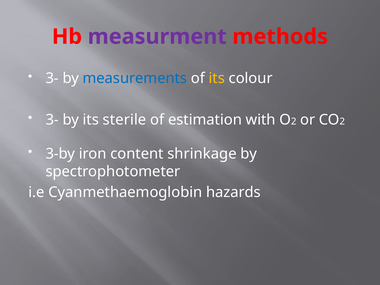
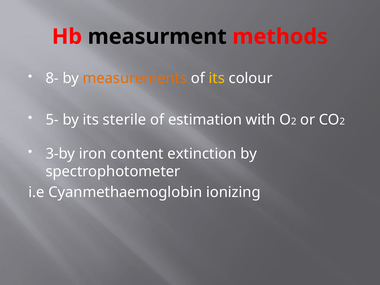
measurment colour: purple -> black (157, 37)
3-: 3- -> 8- (52, 78)
measurements colour: blue -> orange (135, 78)
3-: 3- -> 5- (52, 120)
shrinkage: shrinkage -> extinction (202, 154)
hazards: hazards -> ionizing (233, 192)
